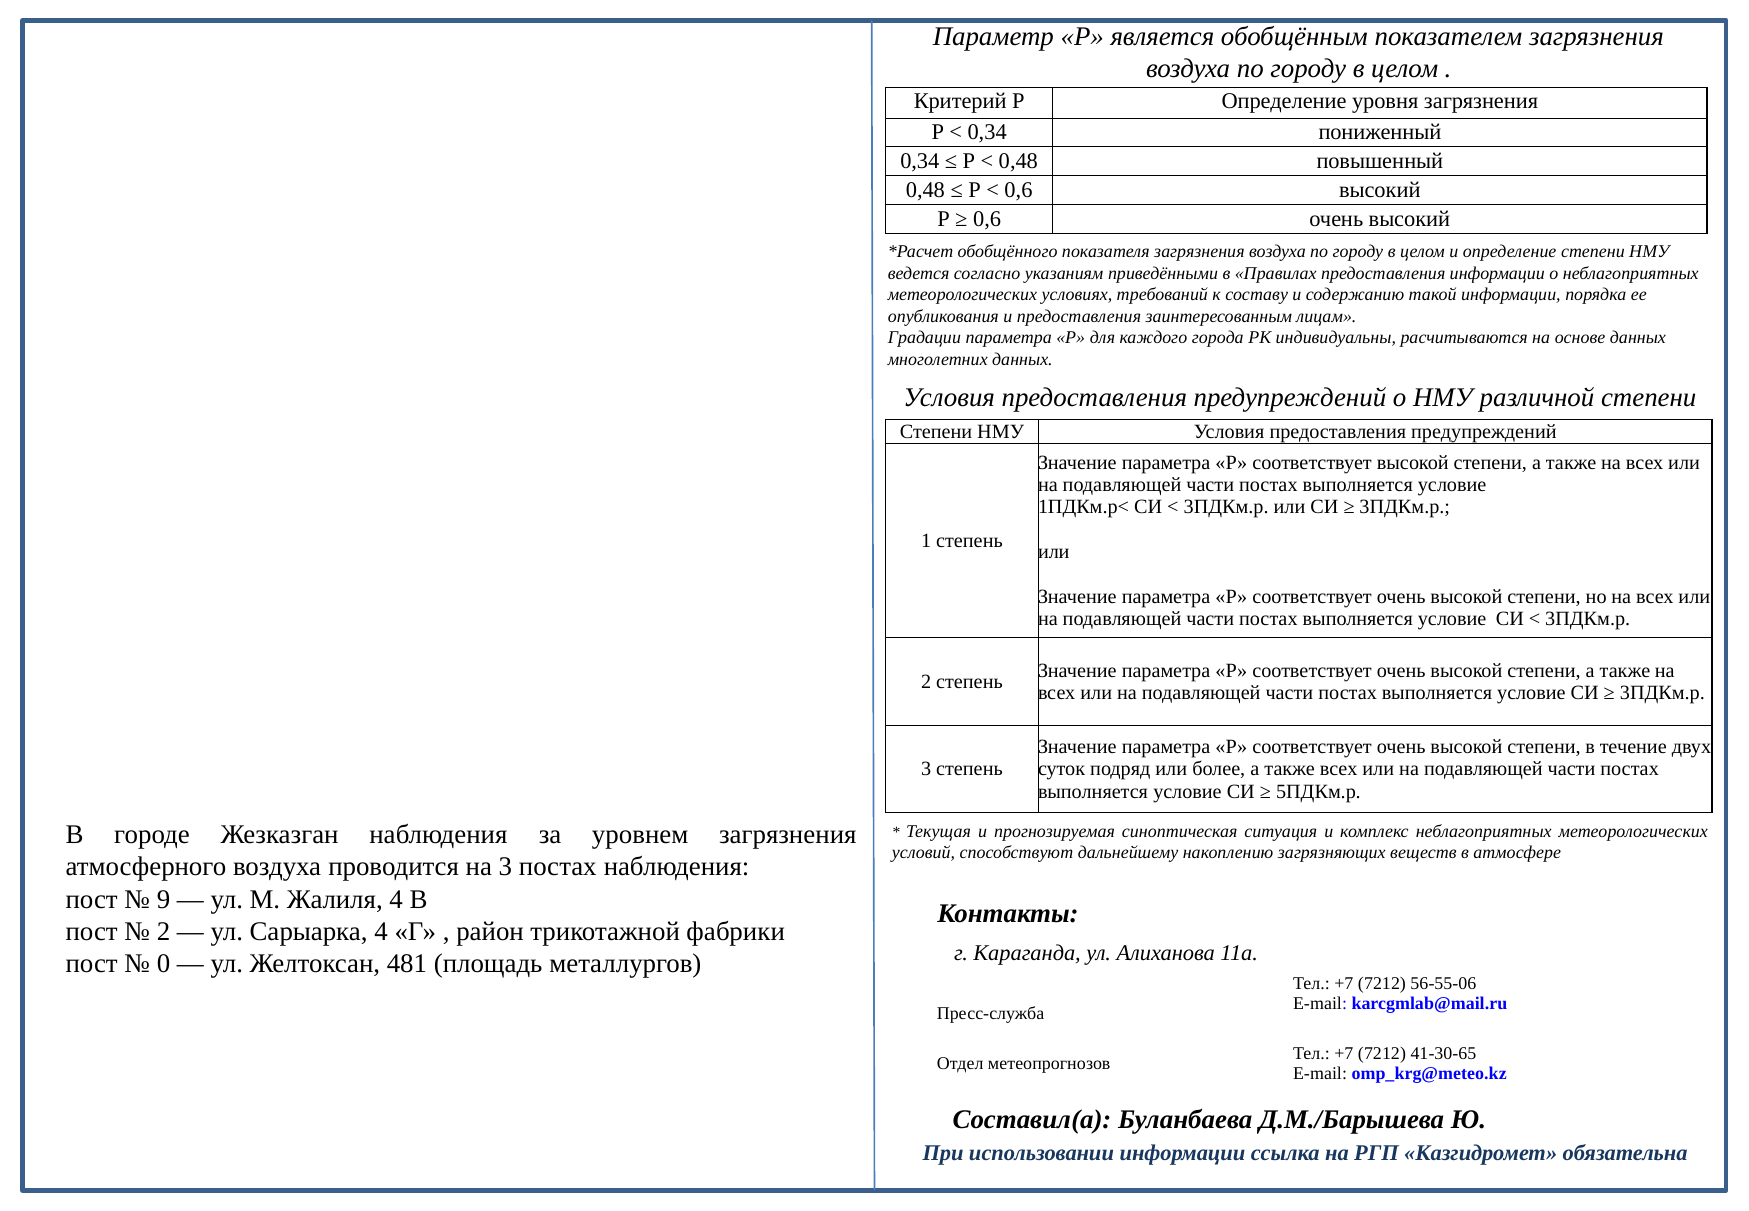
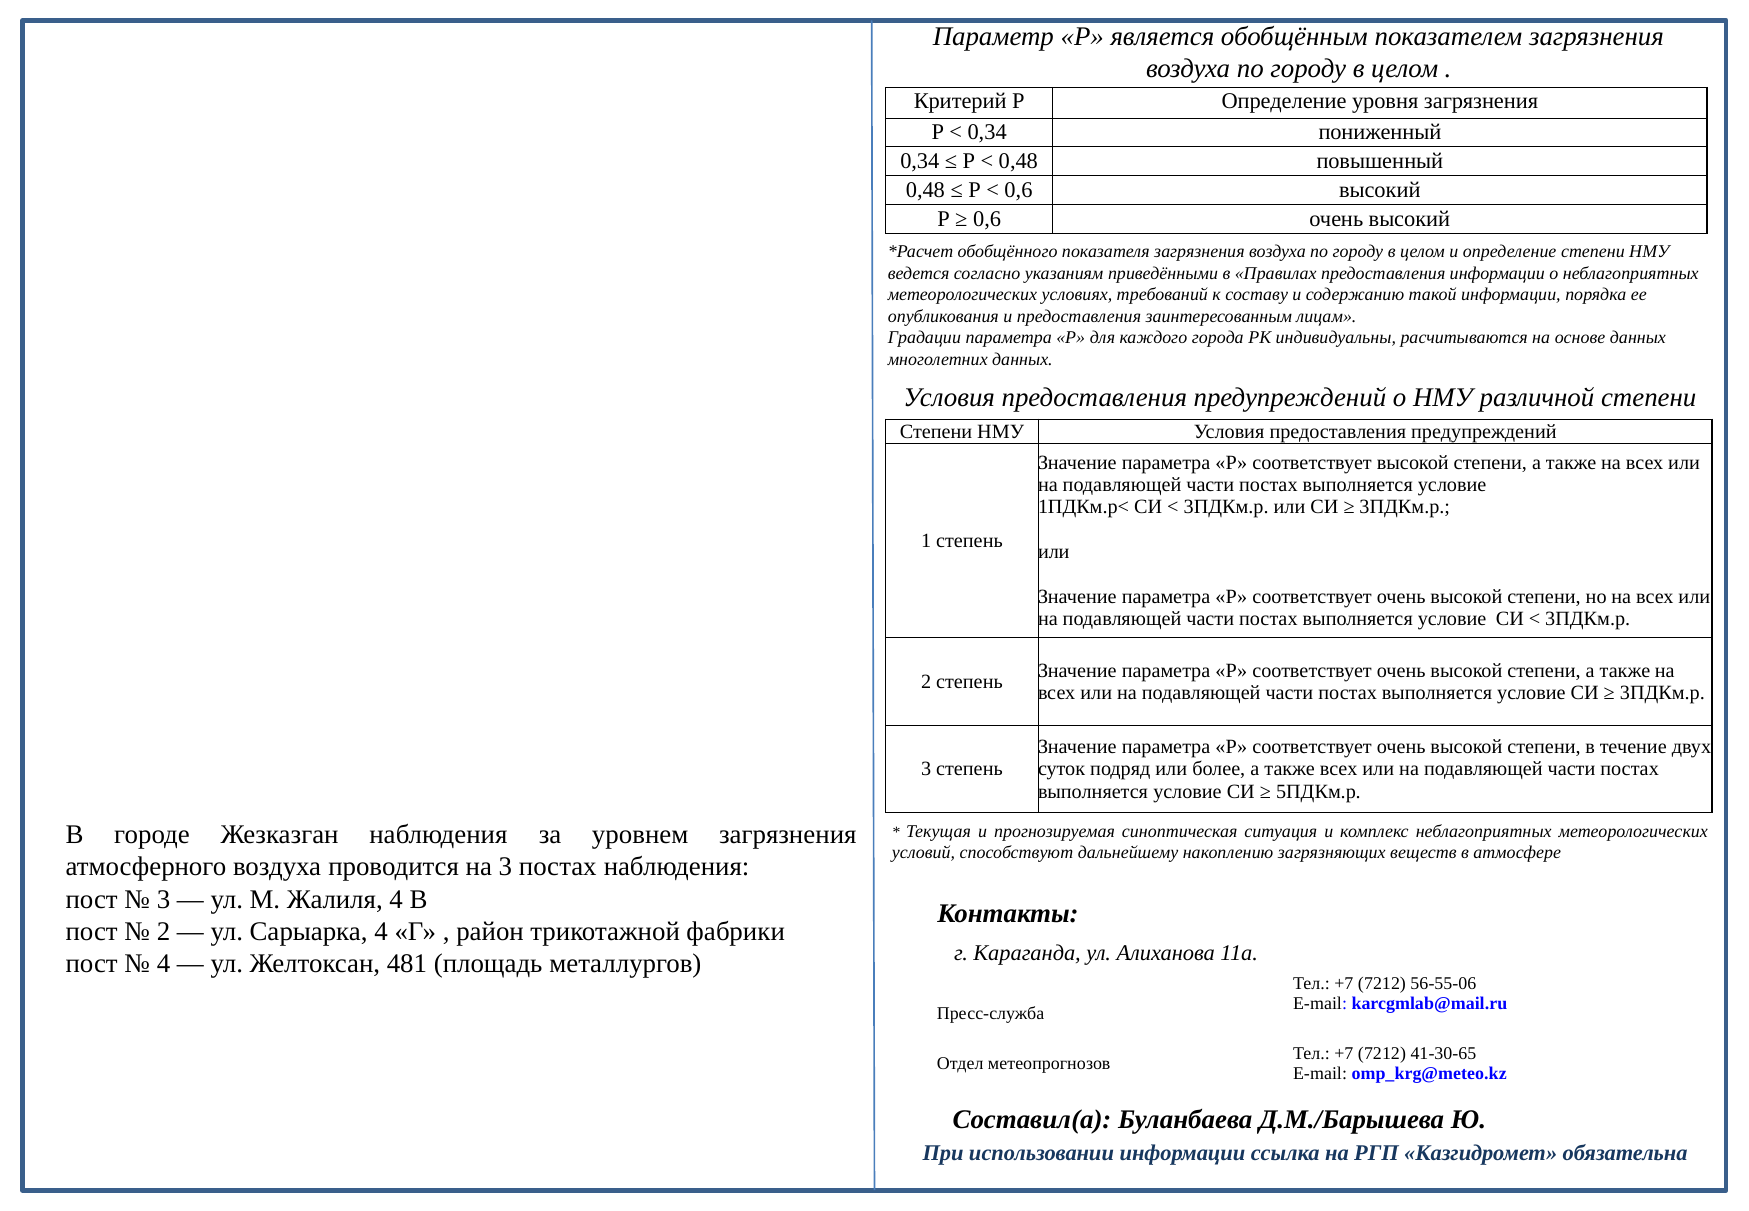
9: 9 -> 3 (163, 899)
0: 0 -> 4 (163, 964)
